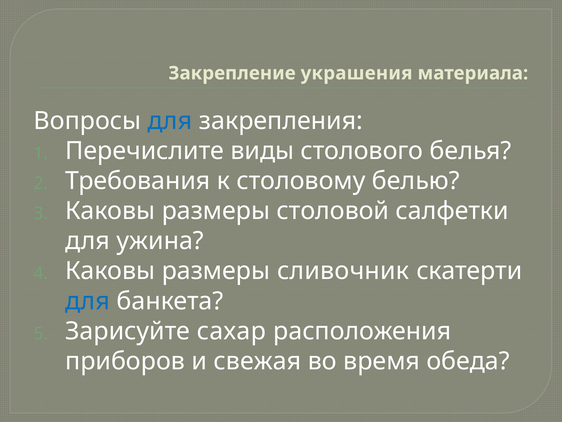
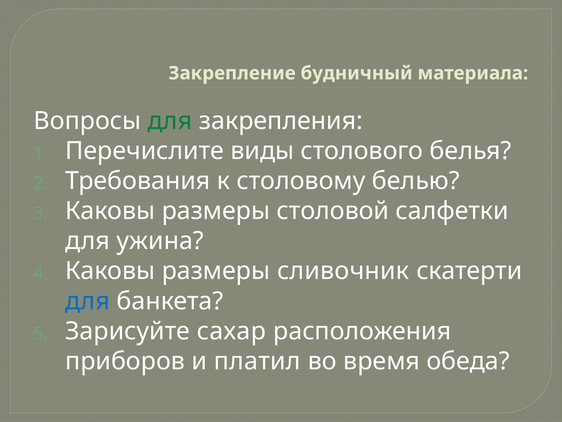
украшения: украшения -> будничный (357, 73)
для colour: blue -> green (170, 121)
свежая: свежая -> платил (257, 361)
